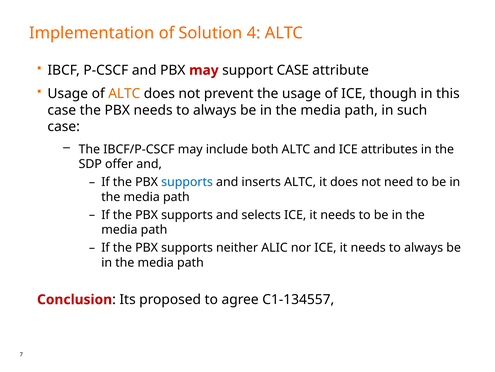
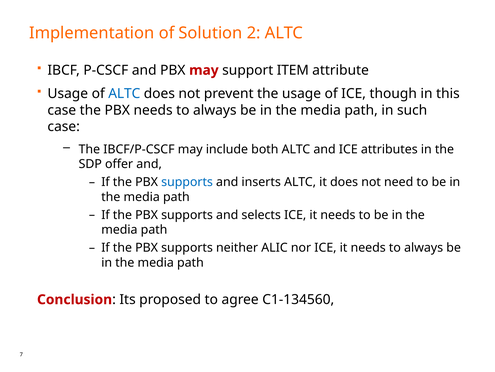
4: 4 -> 2 (254, 33)
support CASE: CASE -> ITEM (293, 70)
ALTC colour: orange -> blue (124, 93)
C1-134557: C1-134557 -> C1-134560 (298, 299)
